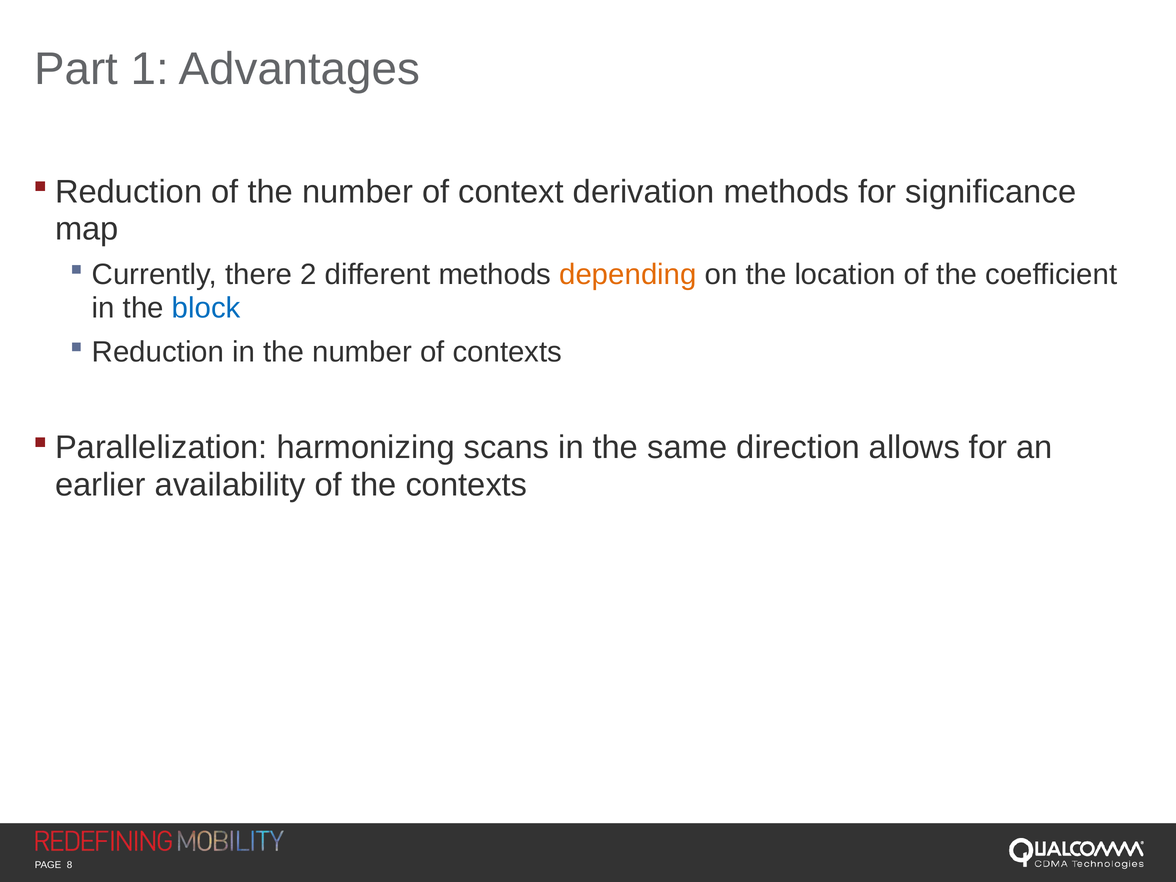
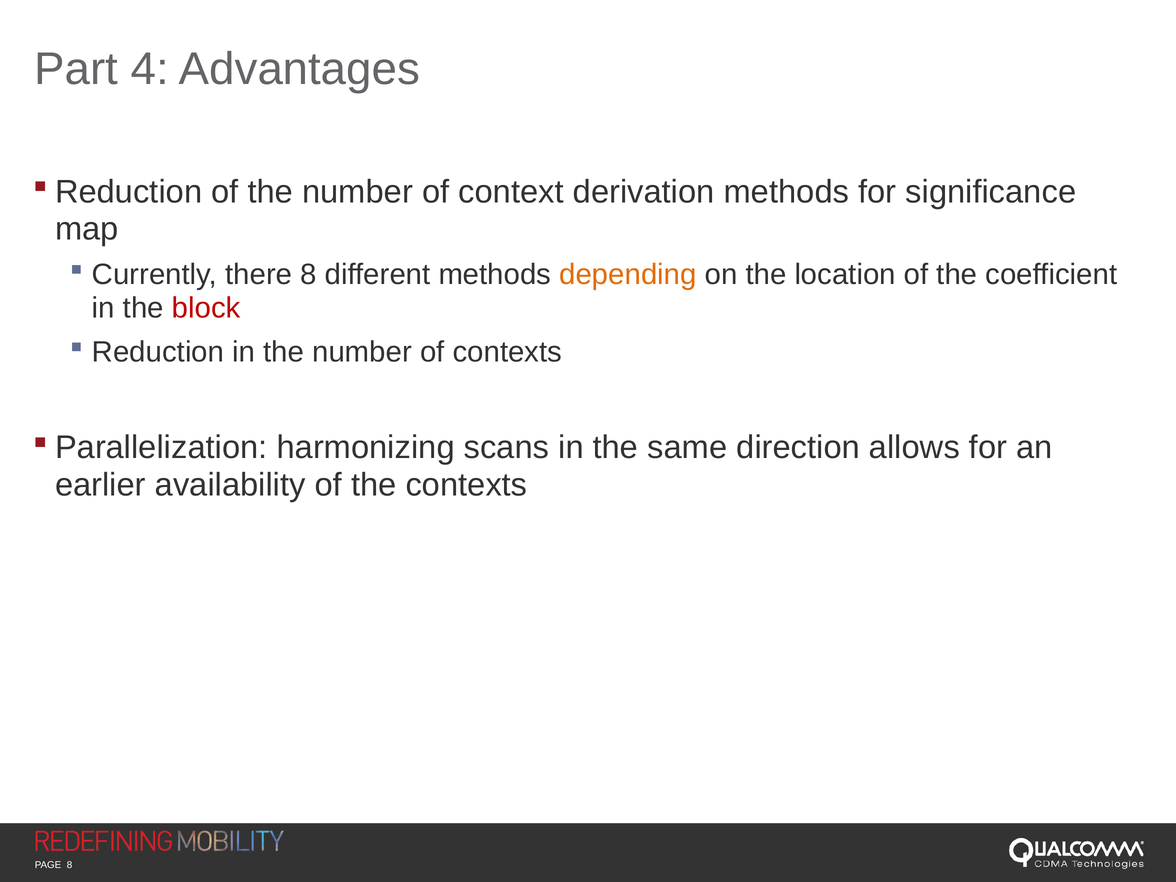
1: 1 -> 4 (150, 69)
there 2: 2 -> 8 (308, 275)
block colour: blue -> red (206, 308)
